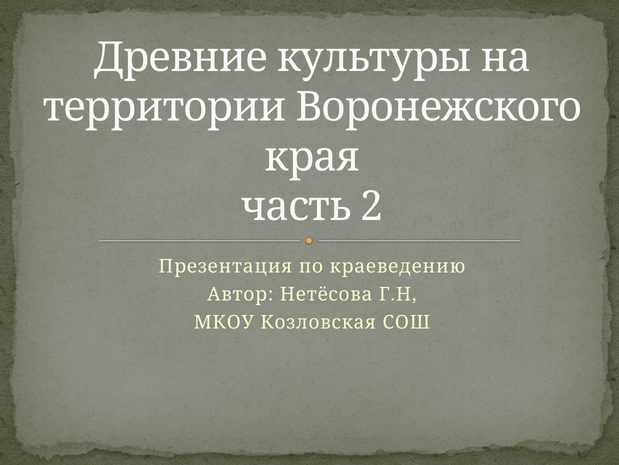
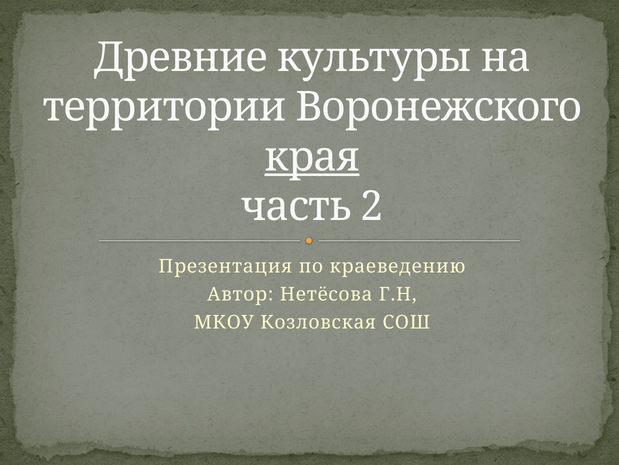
края underline: none -> present (312, 157)
